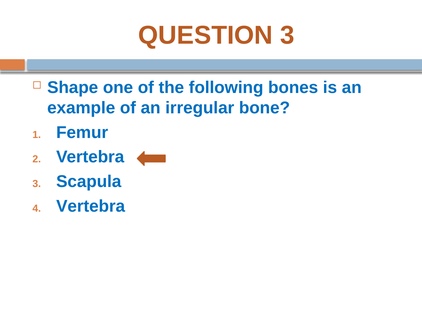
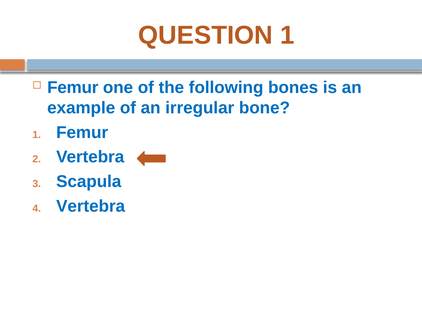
QUESTION 3: 3 -> 1 (287, 35)
Shape: Shape -> Femur (73, 87)
